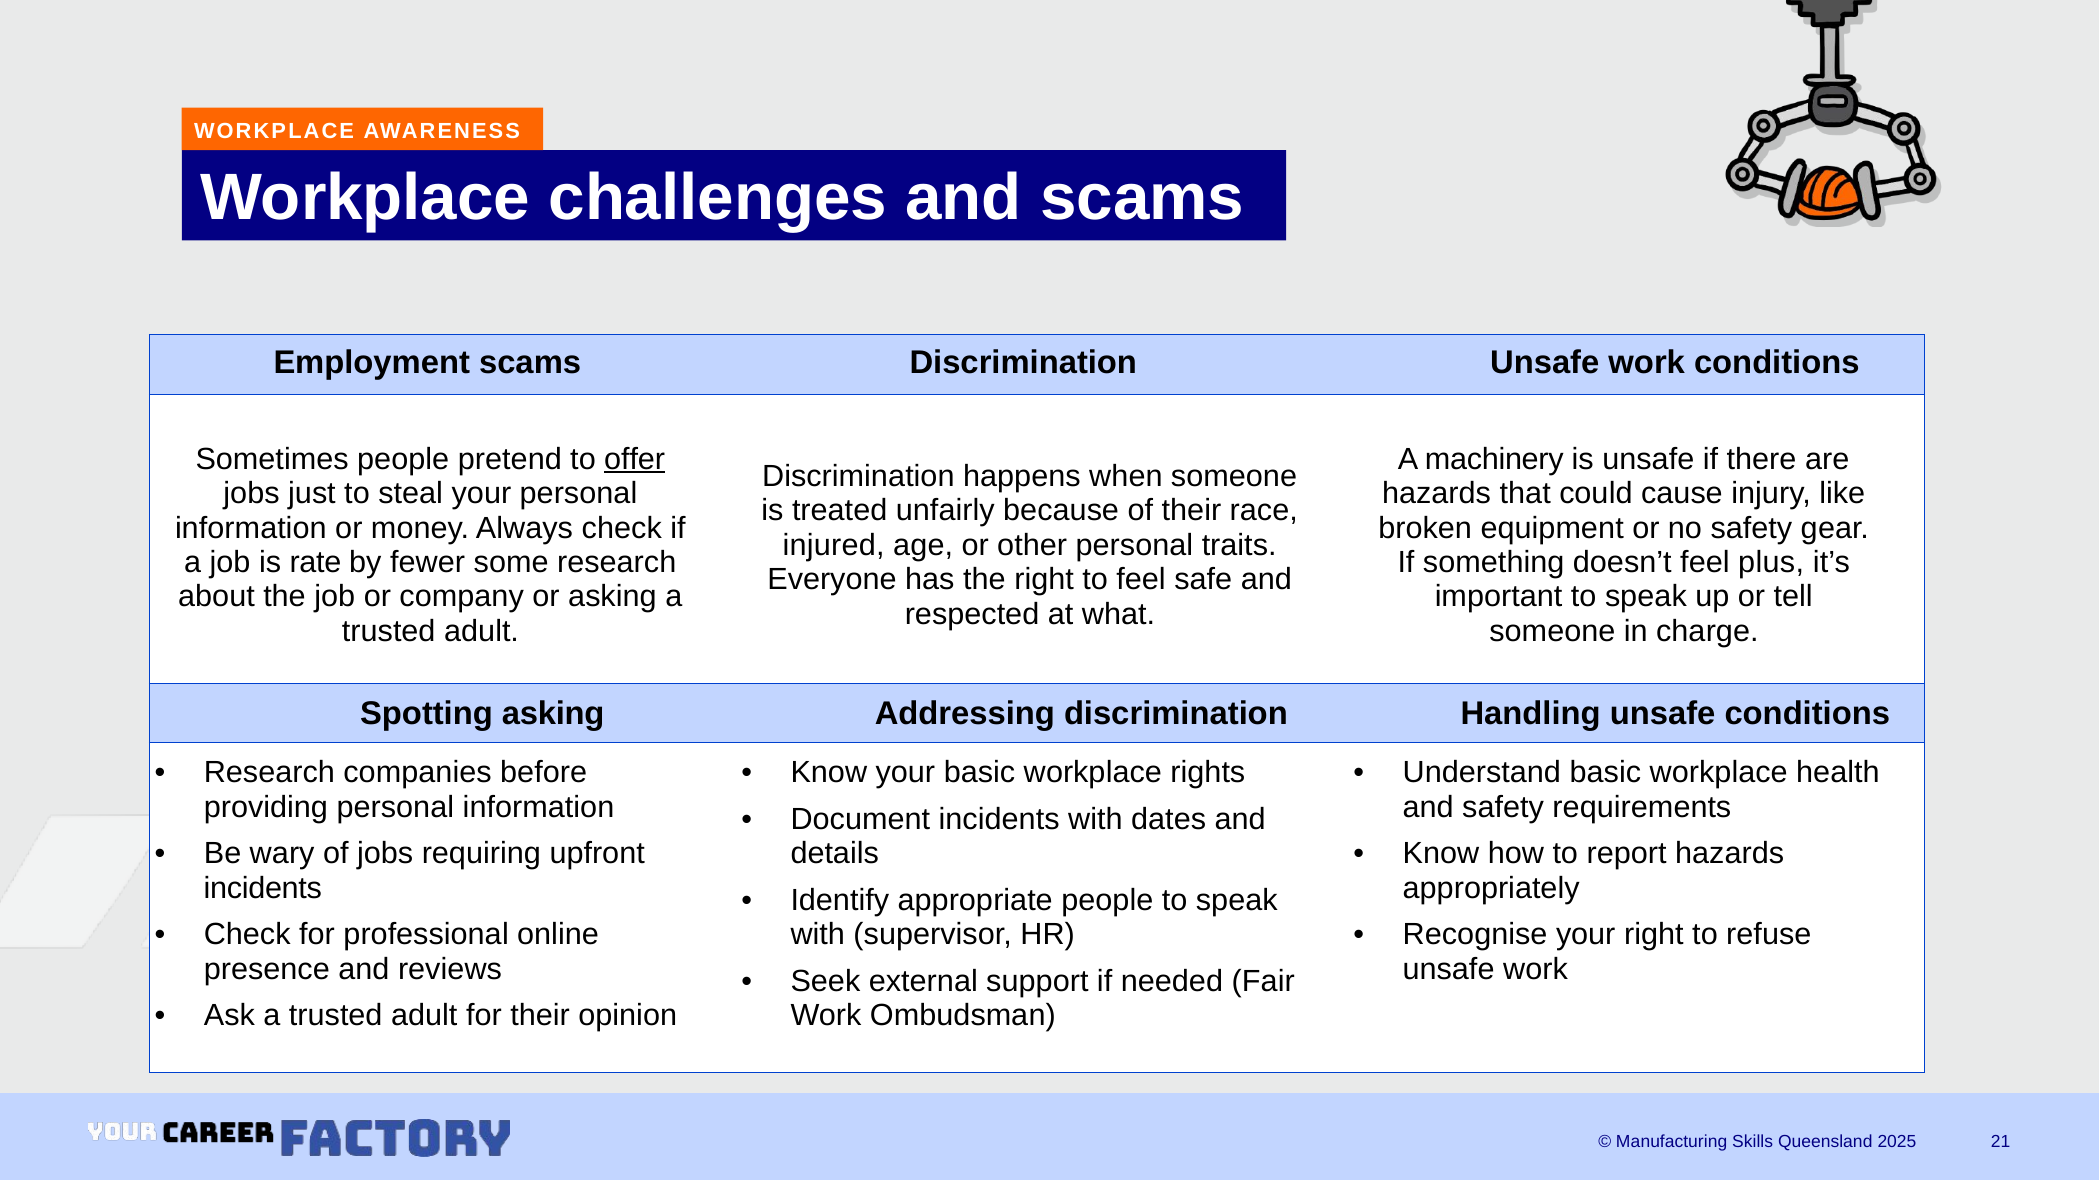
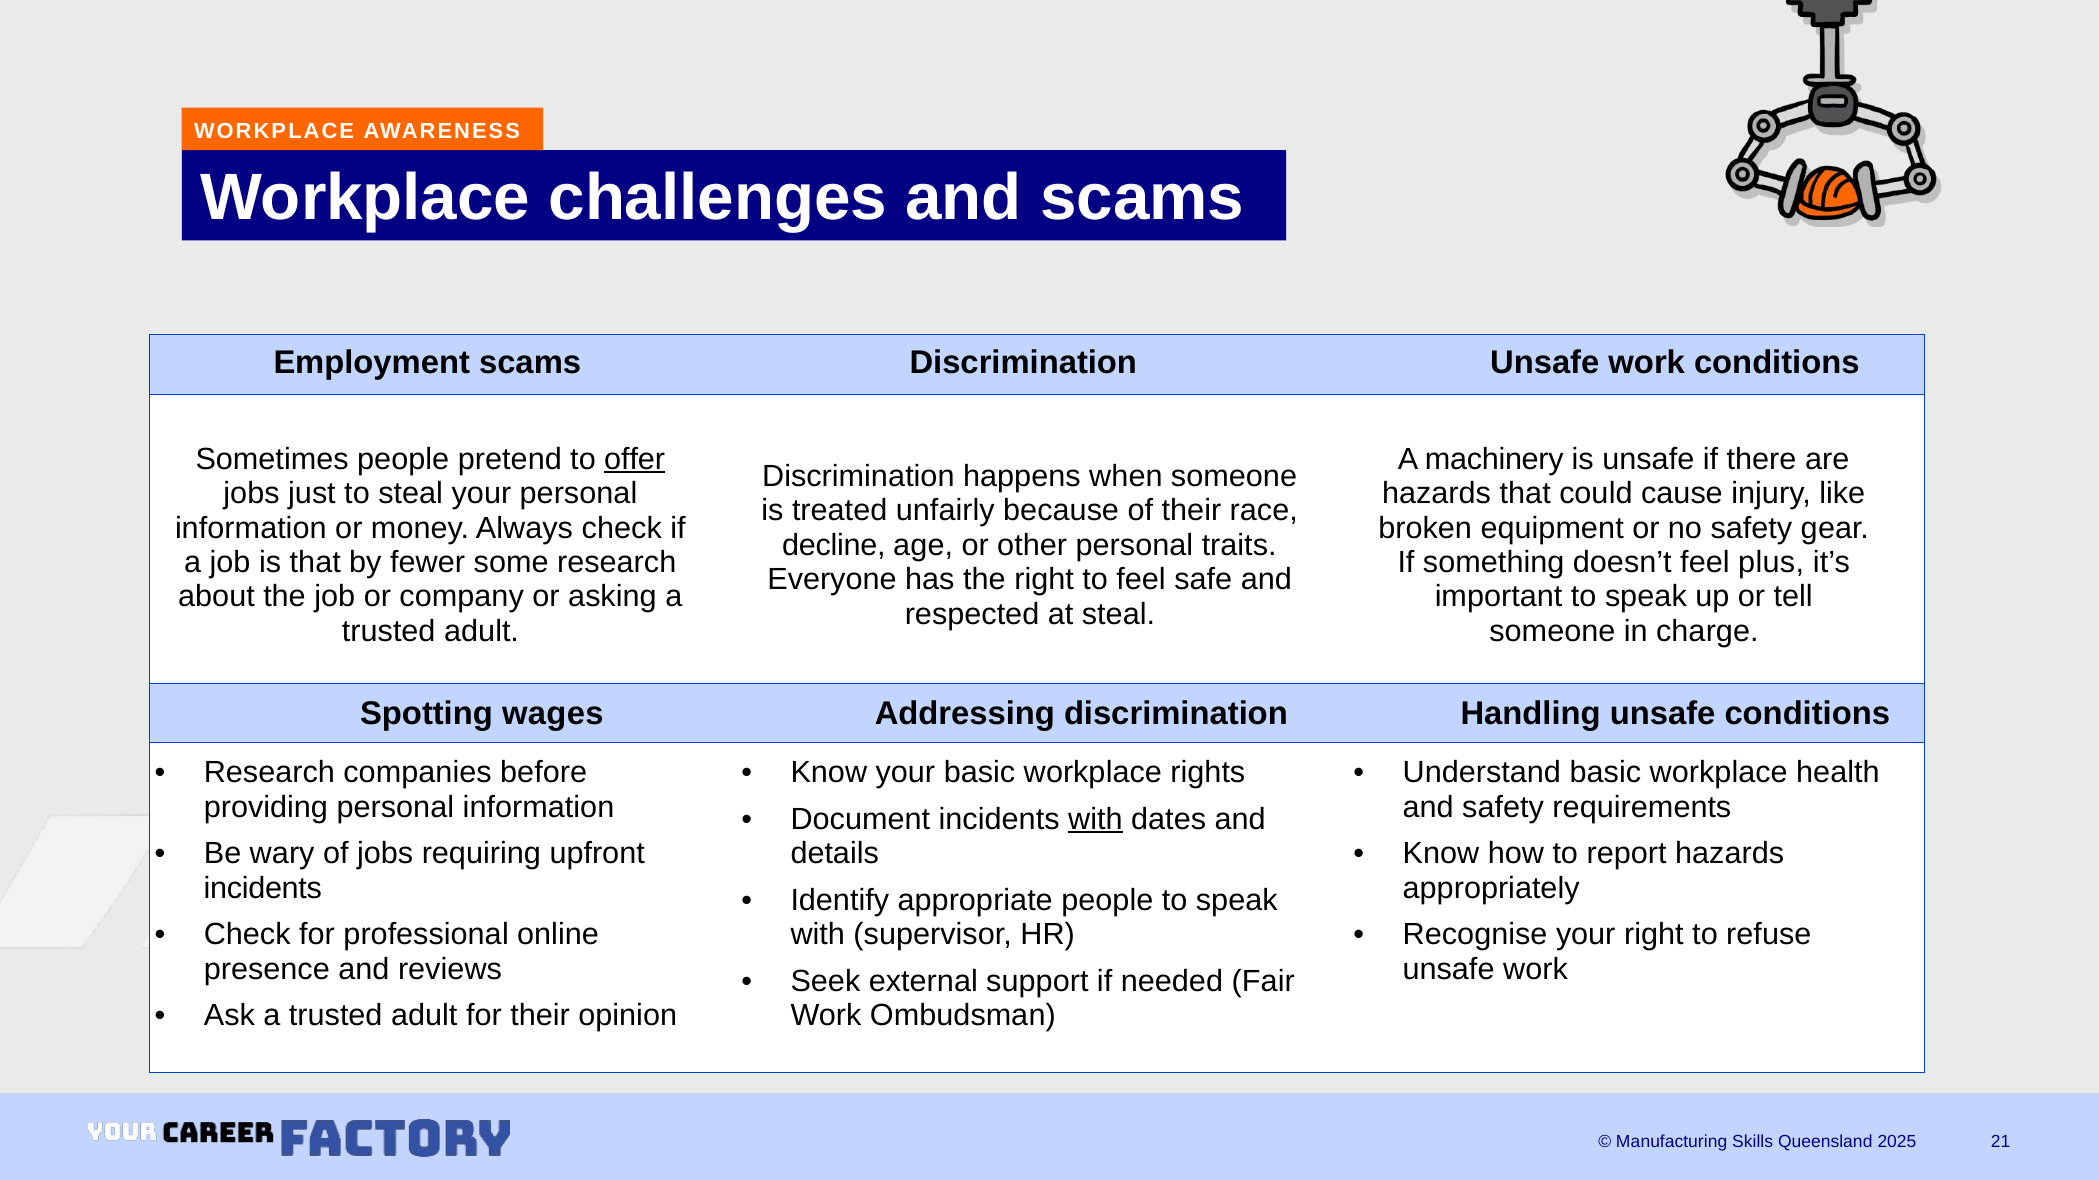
injured: injured -> decline (834, 546)
is rate: rate -> that (315, 563)
at what: what -> steal (1119, 614)
Spotting asking: asking -> wages (553, 715)
with underline: none -> present (1095, 820)
